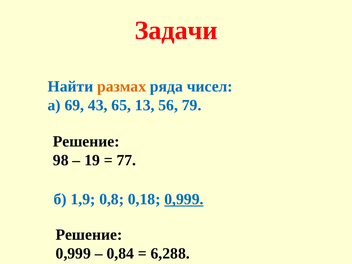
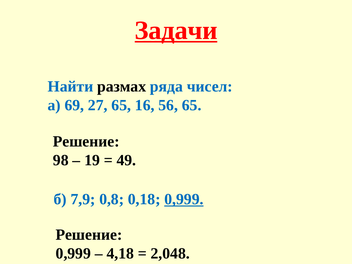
Задачи underline: none -> present (176, 30)
размах colour: orange -> black (122, 86)
43: 43 -> 27 (98, 105)
13: 13 -> 16 (145, 105)
56 79: 79 -> 65 (192, 105)
77: 77 -> 49 (126, 160)
1,9: 1,9 -> 7,9 (83, 199)
0,84: 0,84 -> 4,18 (120, 254)
6,288: 6,288 -> 2,048 (170, 254)
